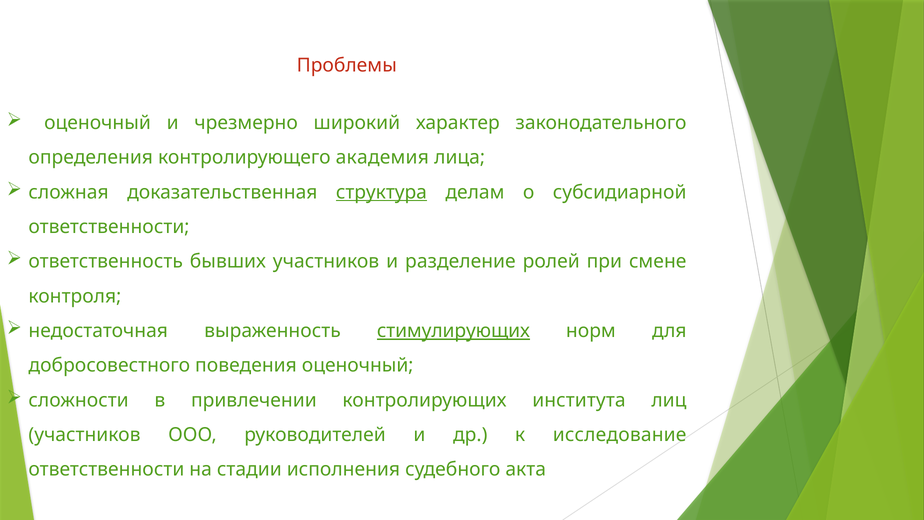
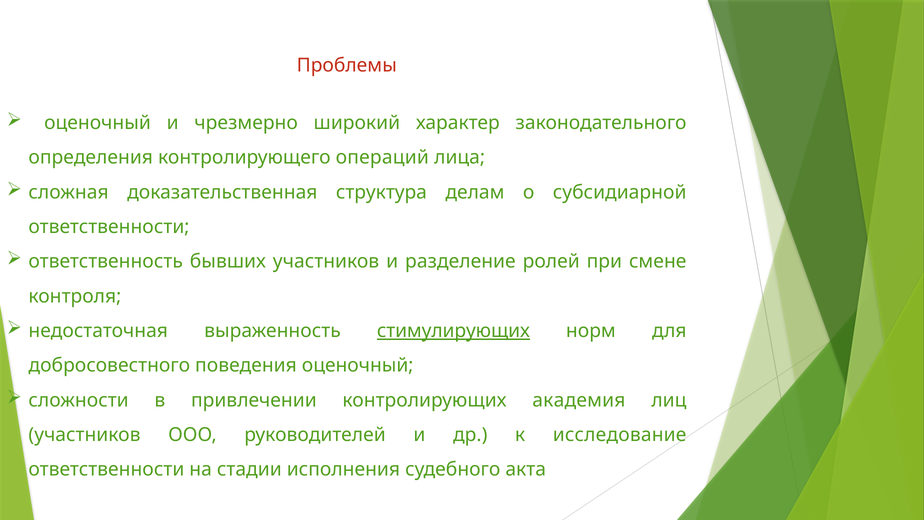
академия: академия -> операций (382, 158)
структура underline: present -> none (381, 192)
института: института -> академия (579, 400)
